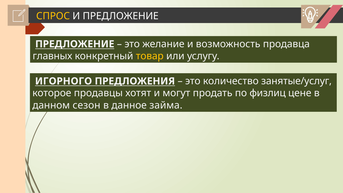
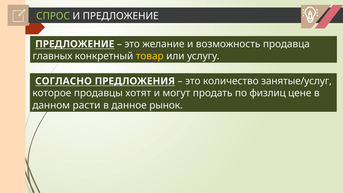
СПРОС colour: yellow -> light green (53, 16)
ИГОРНОГО: ИГОРНОГО -> СОГЛАСНО (63, 81)
сезон: сезон -> расти (86, 105)
займа: займа -> рынок (166, 105)
